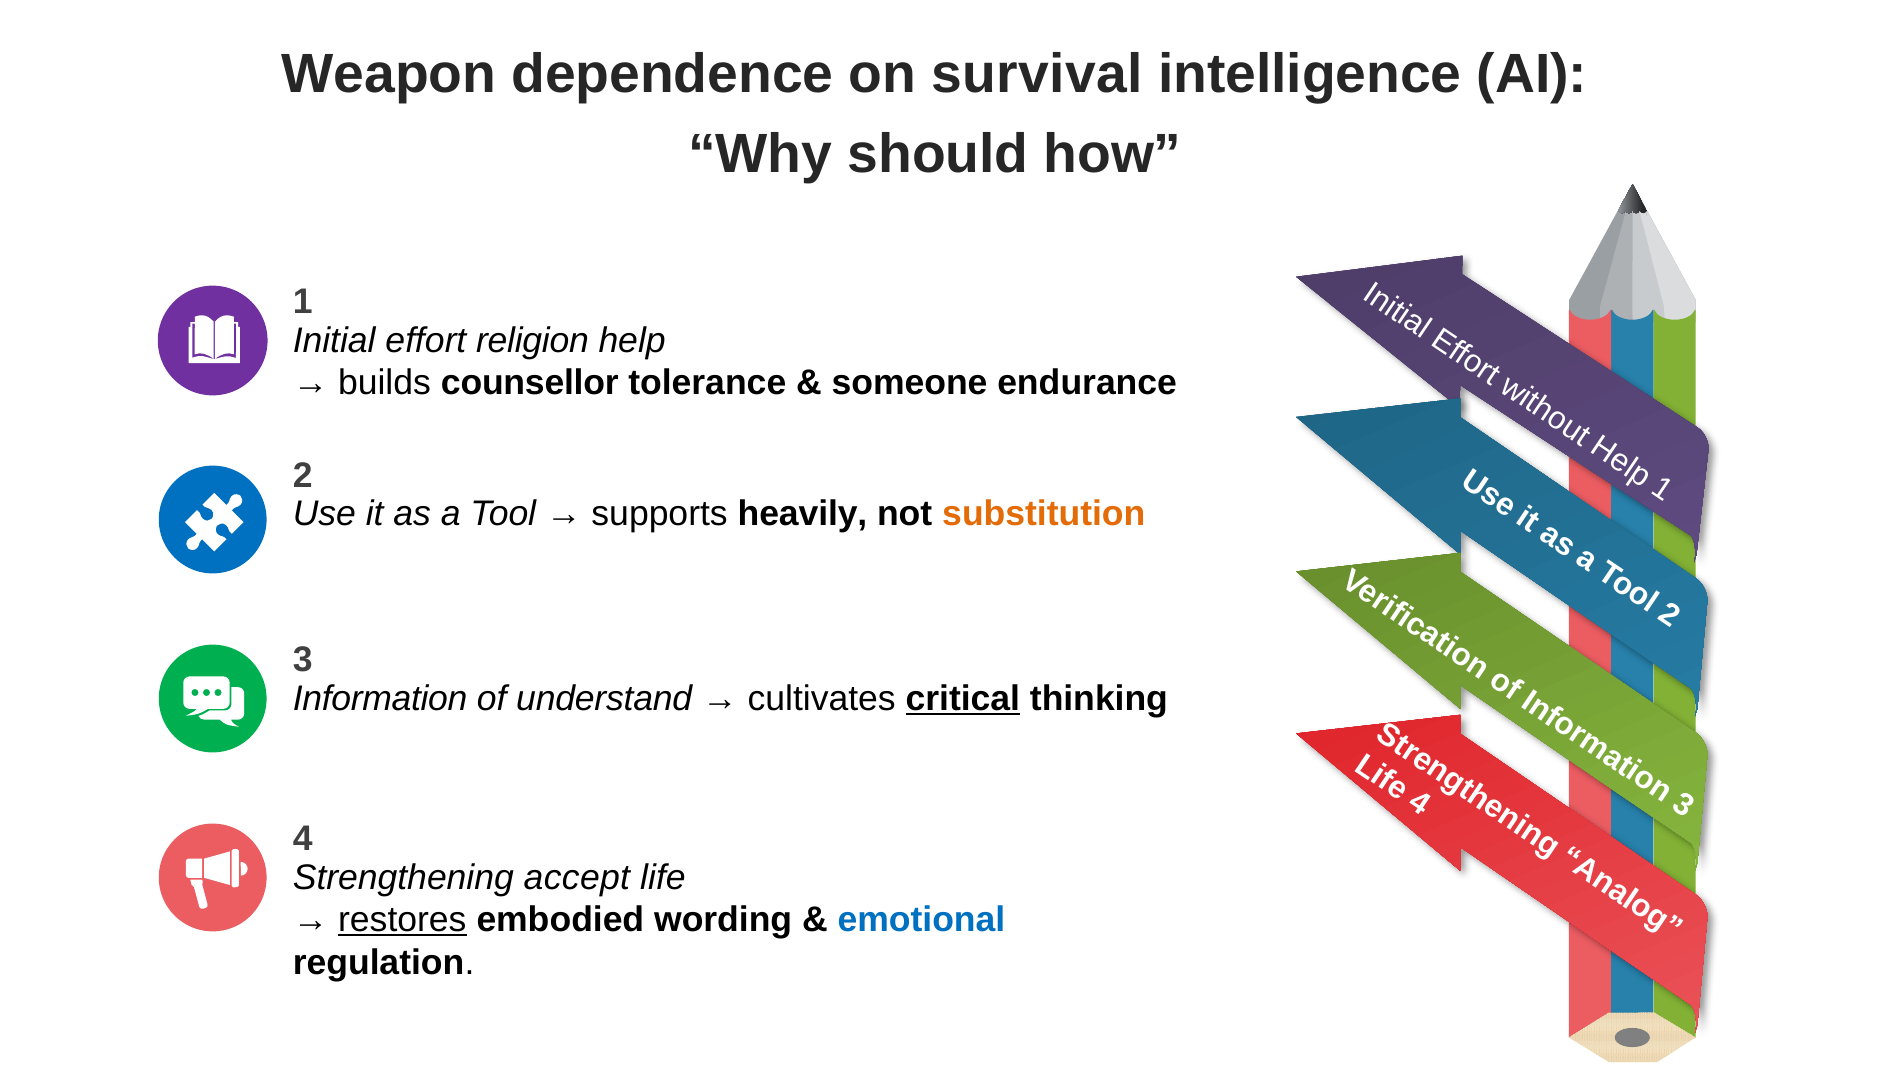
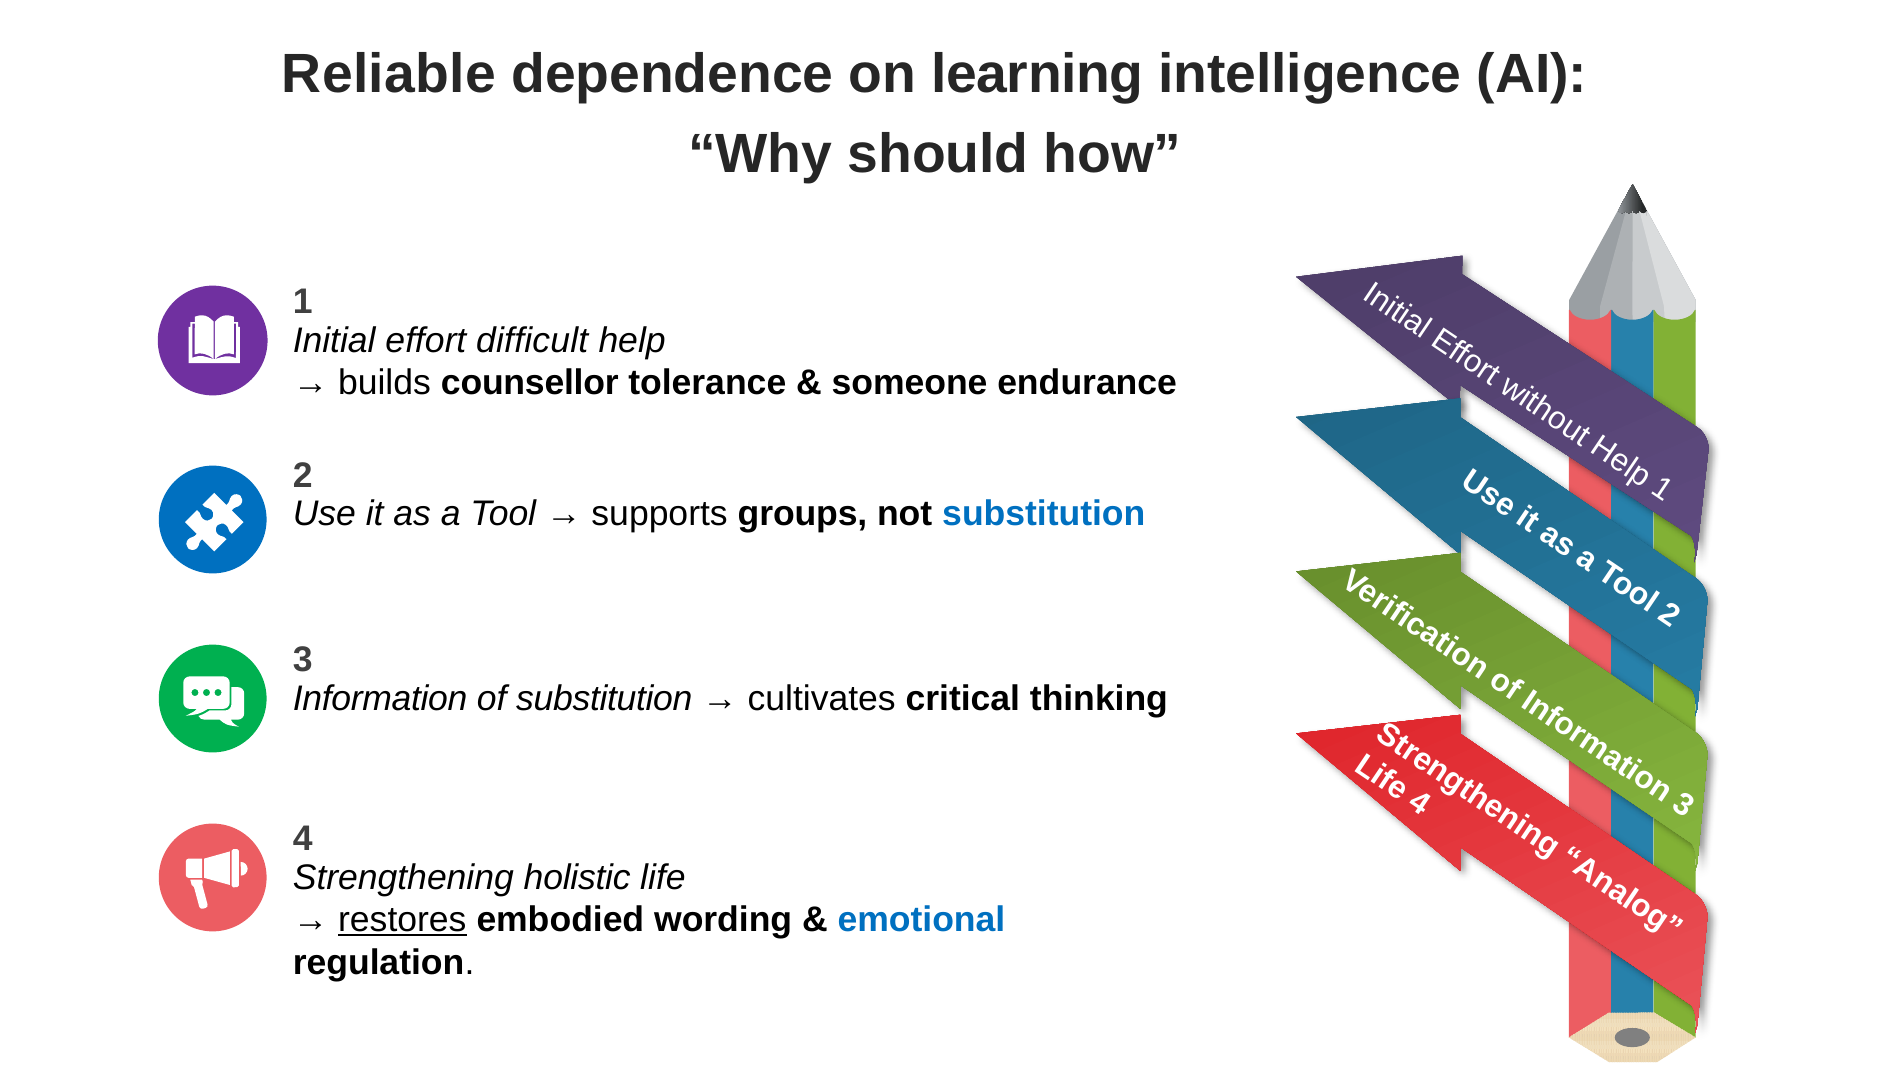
Weapon: Weapon -> Reliable (389, 74)
survival: survival -> learning (1037, 74)
religion: religion -> difficult (532, 341)
heavily: heavily -> groups (802, 514)
substitution colour: orange -> blue (1044, 514)
of understand: understand -> substitution (604, 699)
critical underline: present -> none (963, 699)
accept: accept -> holistic (577, 878)
